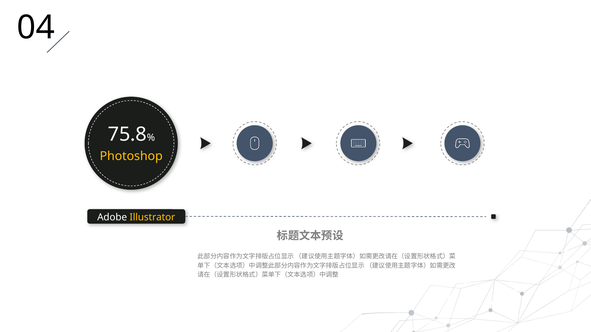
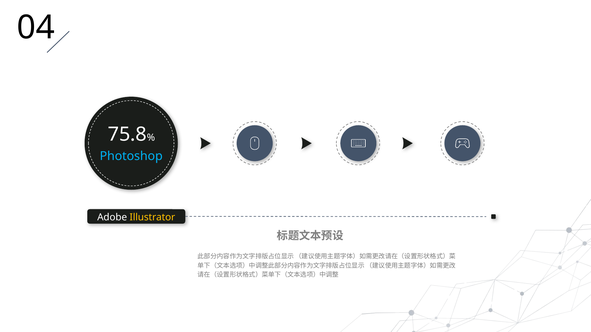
Photoshop colour: yellow -> light blue (131, 156)
